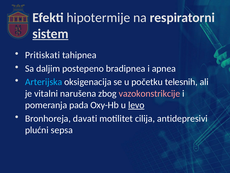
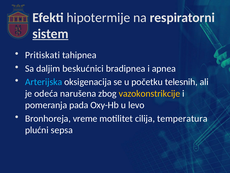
postepeno: postepeno -> beskućnici (83, 68)
vitalni: vitalni -> odeća (46, 93)
vazokonstrikcije colour: pink -> yellow (149, 93)
levo underline: present -> none (136, 105)
davati: davati -> vreme (85, 118)
antidepresivi: antidepresivi -> temperatura (182, 118)
